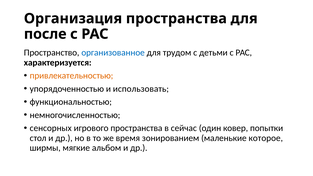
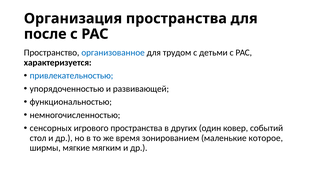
привлекательностью colour: orange -> blue (71, 76)
использовать: использовать -> развивающей (141, 89)
сейчас: сейчас -> других (184, 128)
попытки: попытки -> событий (267, 128)
альбом: альбом -> мягким (107, 148)
